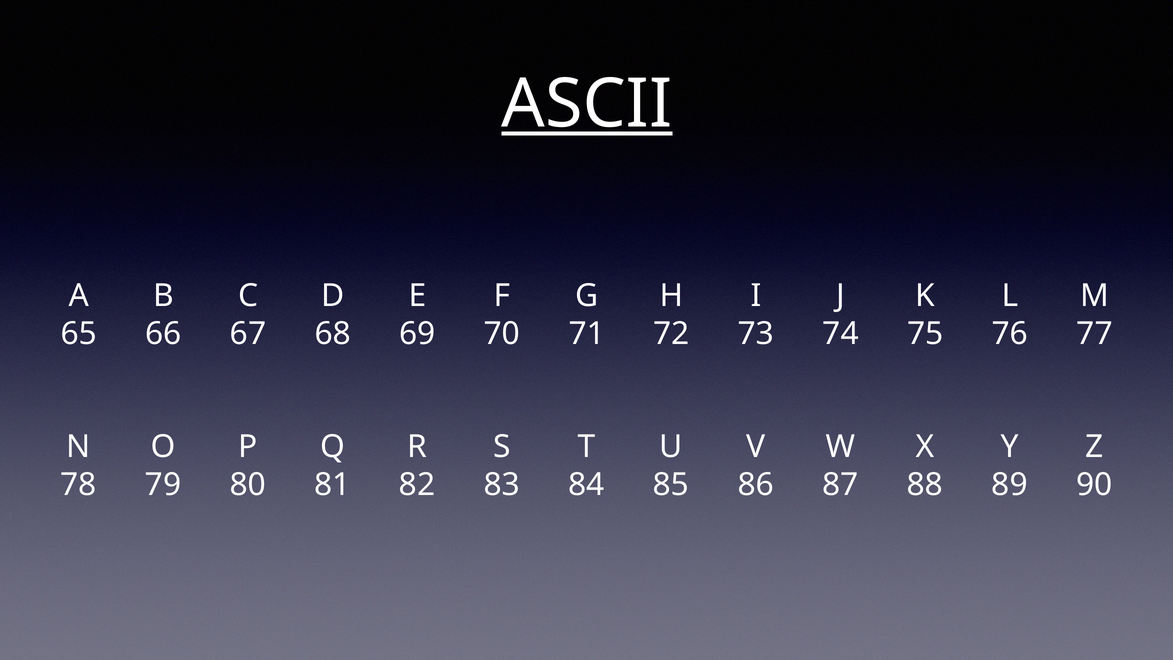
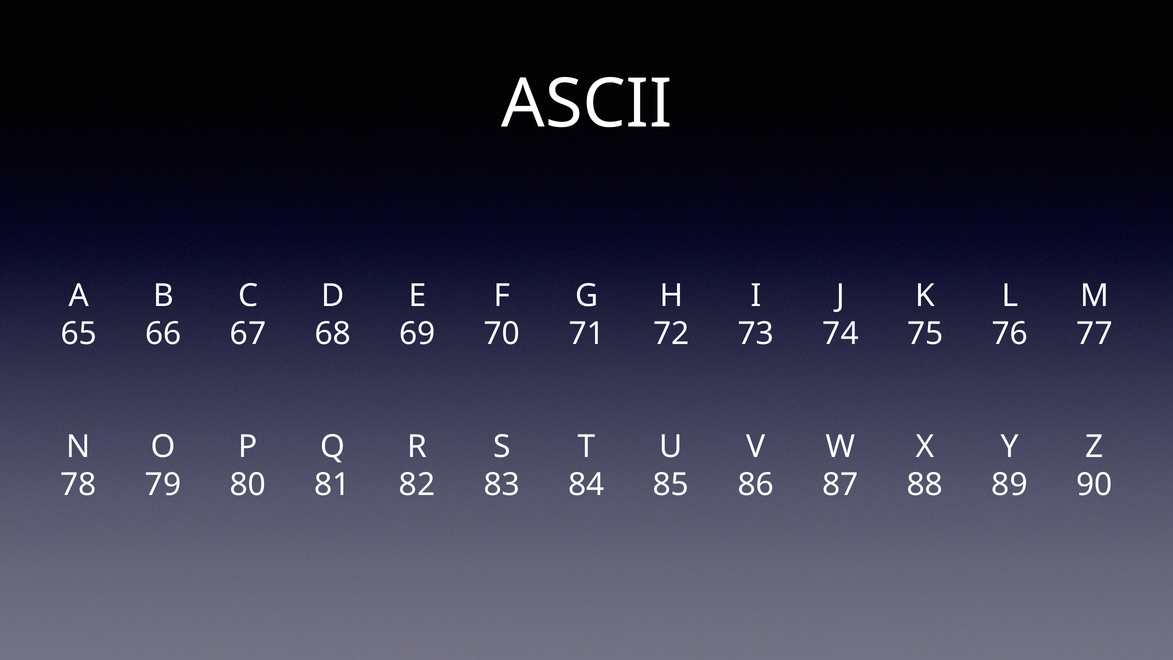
ASCII underline: present -> none (587, 104)
